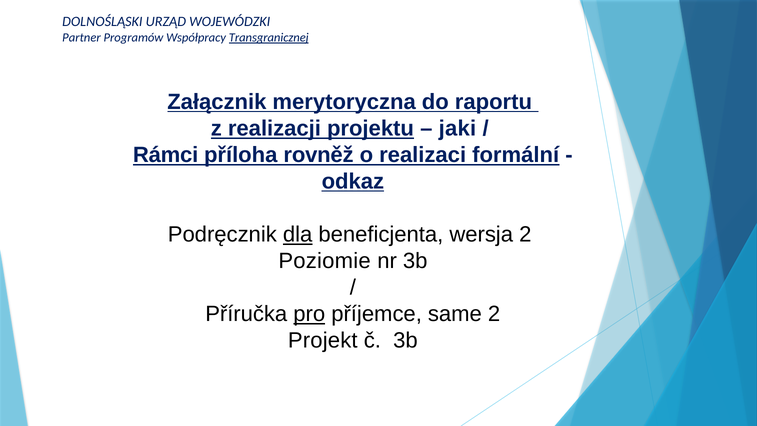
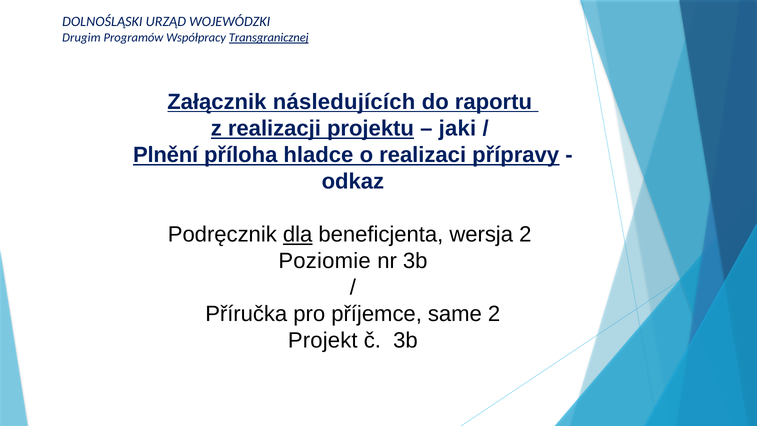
Partner: Partner -> Drugim (81, 38)
merytoryczna: merytoryczna -> následujících (344, 102)
Rámci: Rámci -> Plnění (166, 155)
rovněž: rovněž -> hladce (318, 155)
formální: formální -> přípravy (516, 155)
odkaz underline: present -> none (353, 181)
pro underline: present -> none (309, 314)
